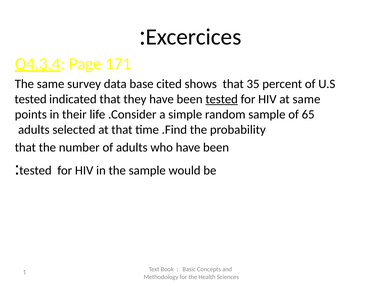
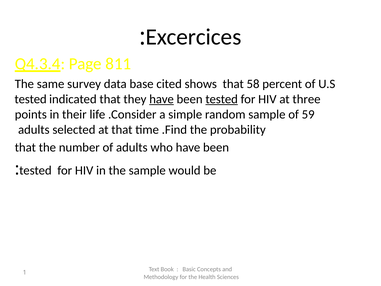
171: 171 -> 811 (118, 64)
35: 35 -> 58 (253, 84)
have underline: none -> present (162, 99)
at same: same -> three (307, 99)
65: 65 -> 59 (308, 114)
